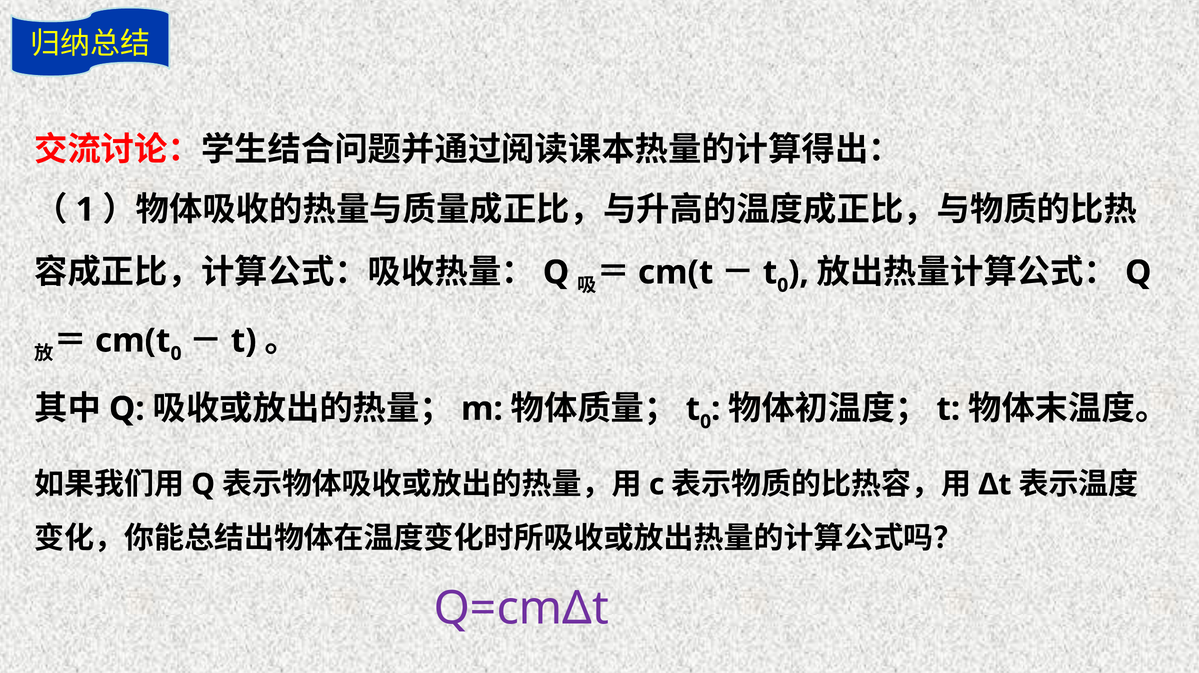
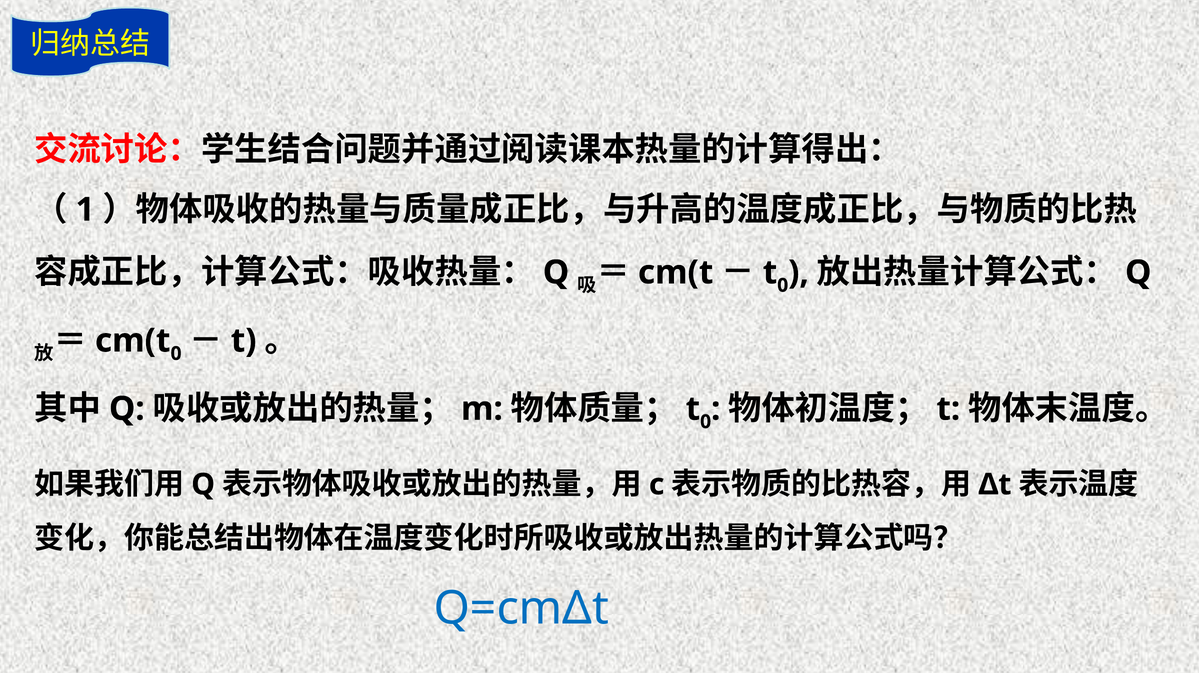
Q=cmΔt colour: purple -> blue (521, 608)
